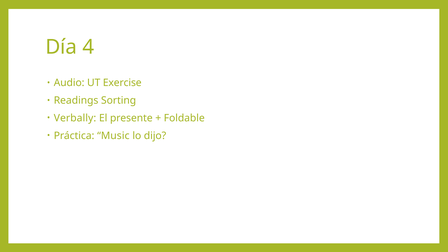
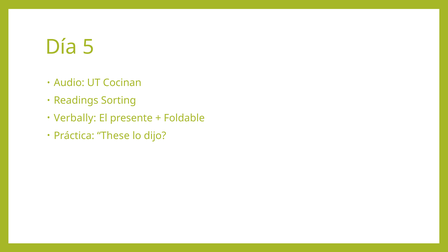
4: 4 -> 5 (88, 47)
Exercise: Exercise -> Cocinan (122, 83)
Music: Music -> These (113, 136)
